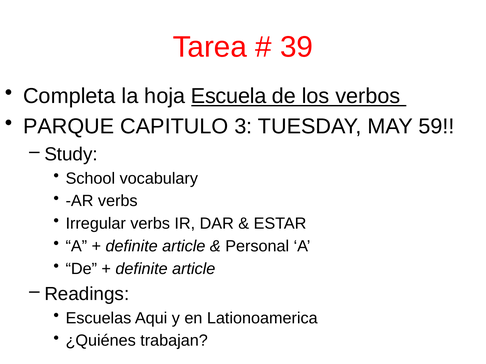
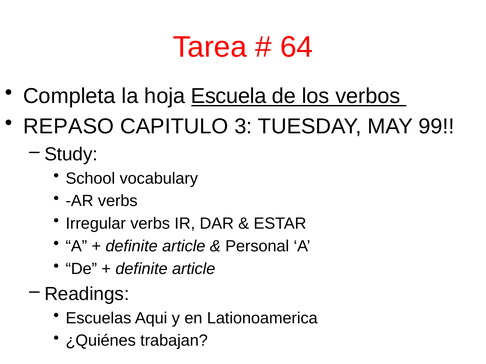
39: 39 -> 64 (297, 47)
PARQUE: PARQUE -> REPASO (69, 127)
59: 59 -> 99 (436, 127)
